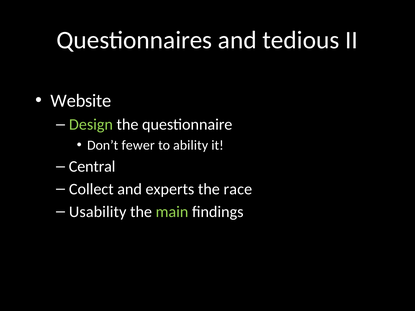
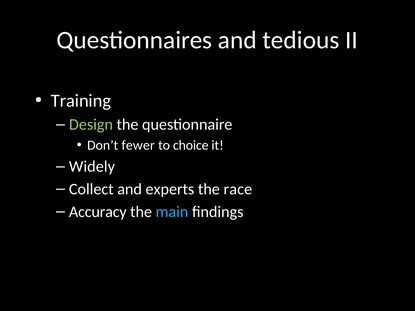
Website: Website -> Training (81, 101)
ability: ability -> choice (191, 145)
Central: Central -> Widely (92, 167)
Usability: Usability -> Accuracy (98, 212)
main colour: light green -> light blue (172, 212)
